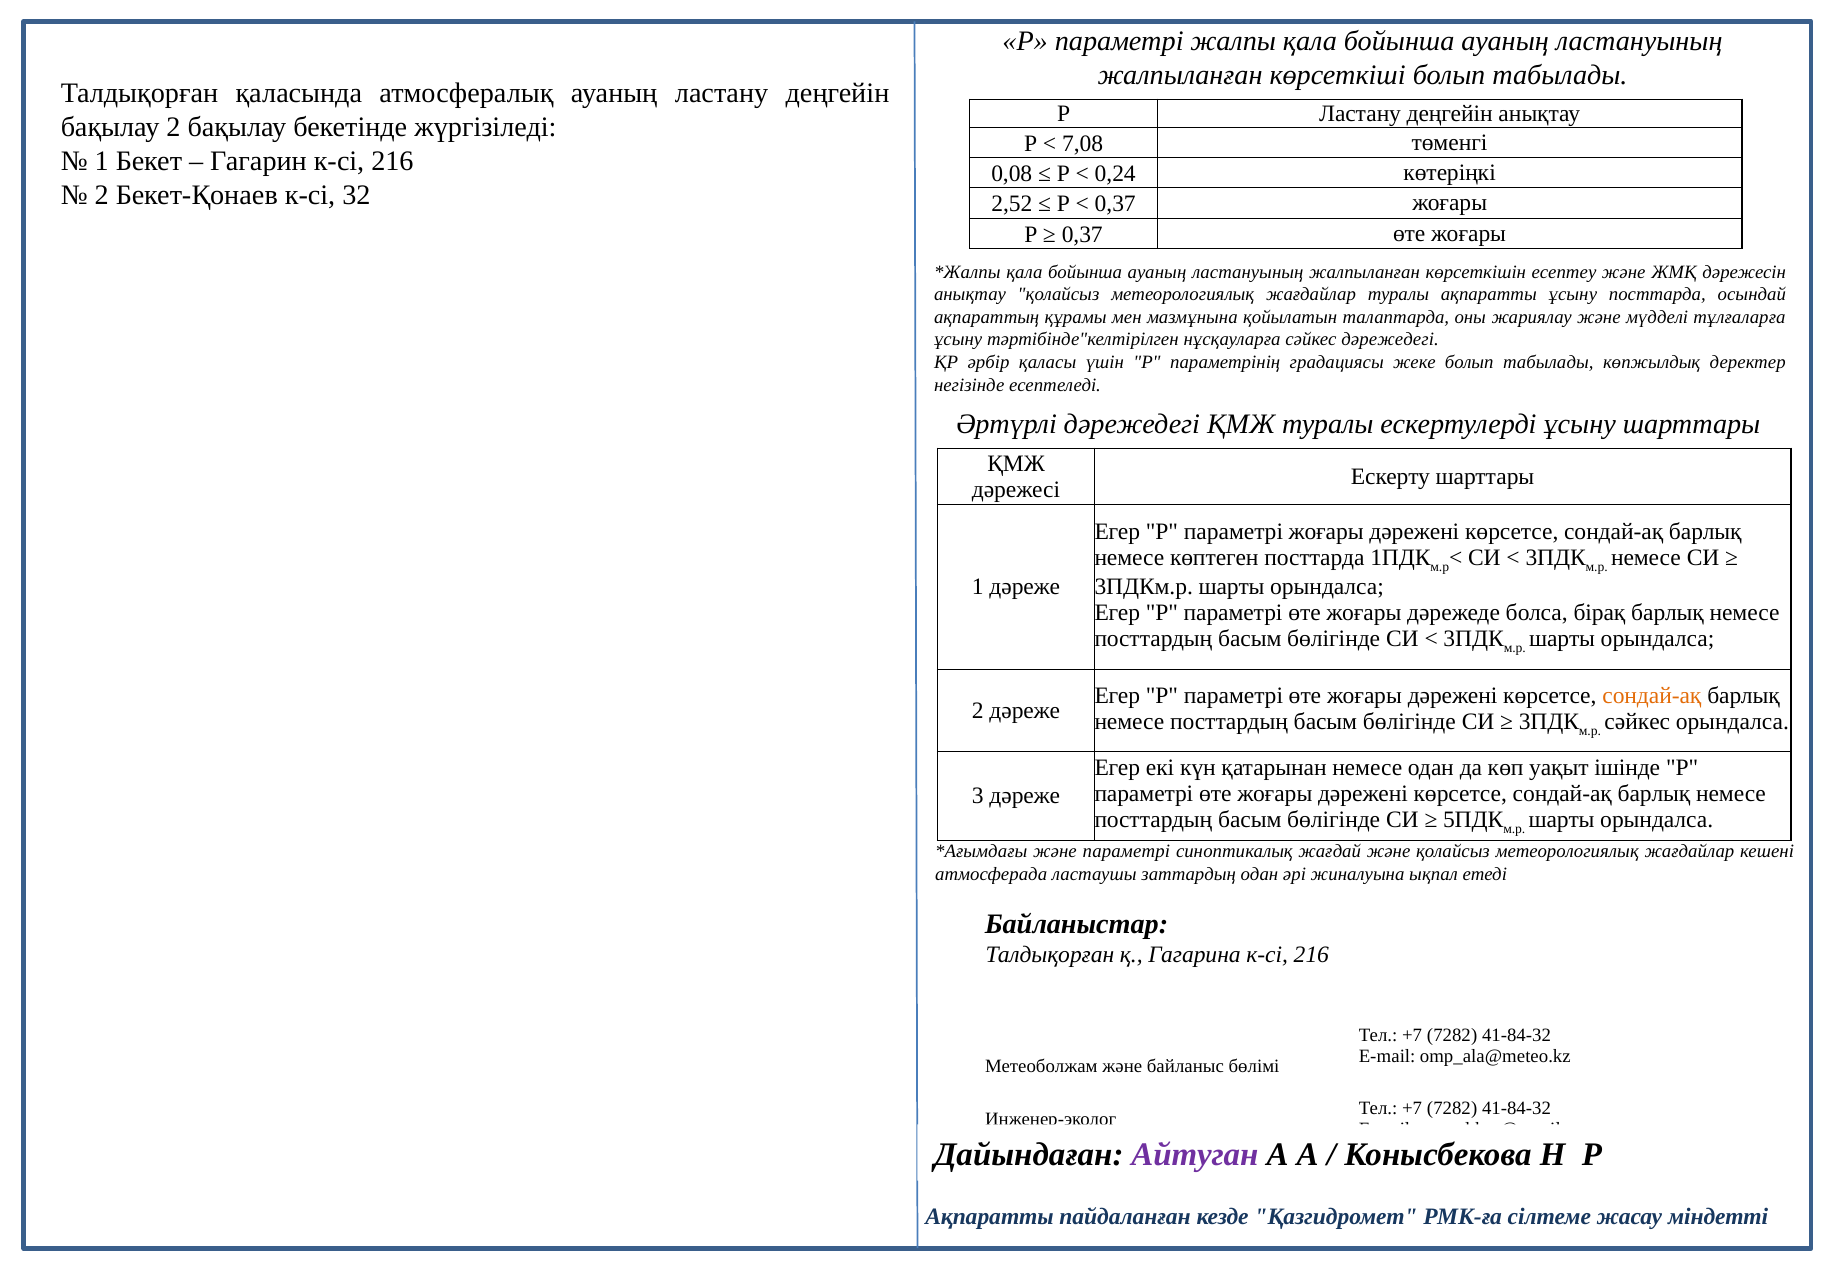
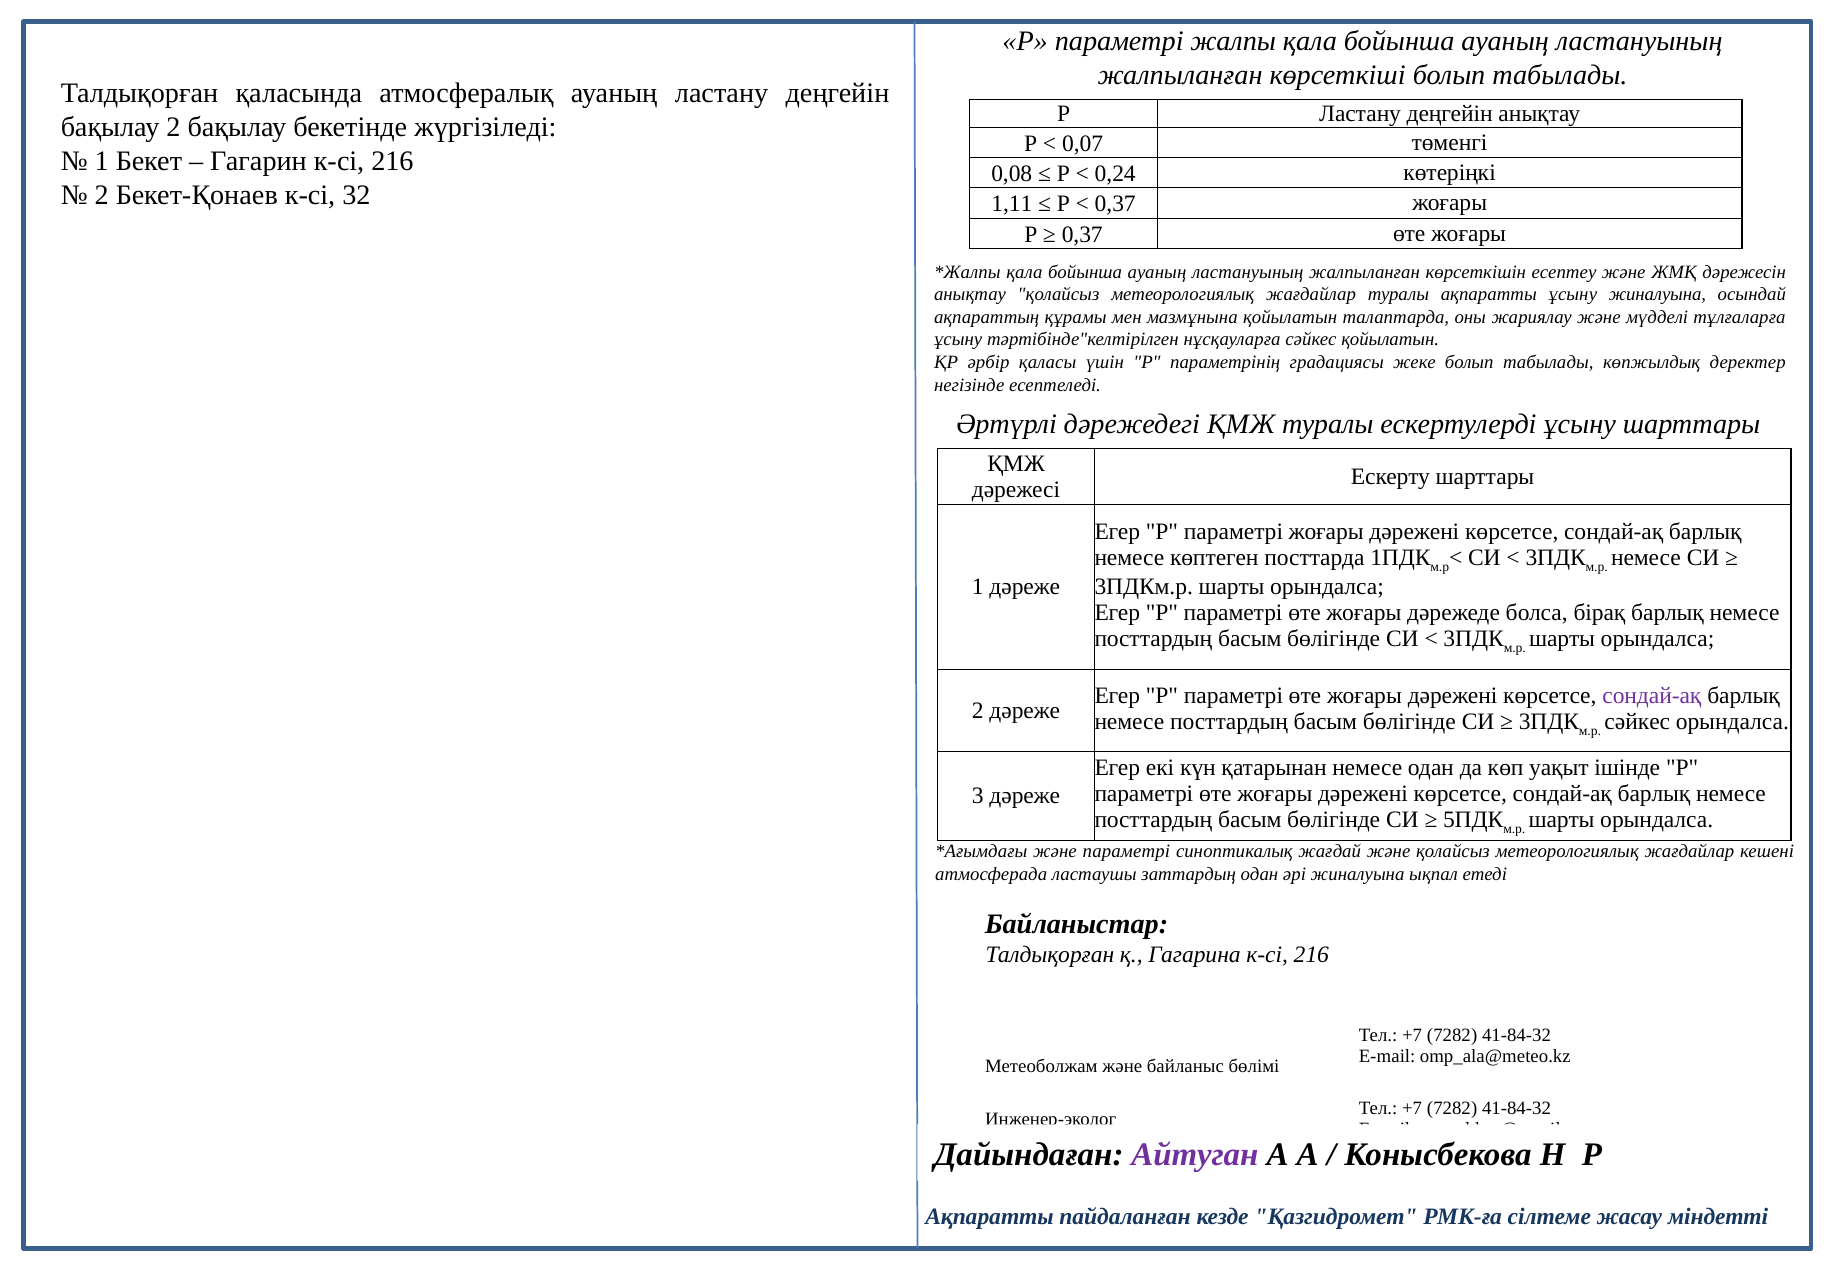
7,08: 7,08 -> 0,07 (1083, 144)
2,52: 2,52 -> 1,11 (1012, 204)
ұсыну посттарда: посттарда -> жиналуына (1657, 295)
сәйкес дәрежедегі: дәрежедегі -> қойылатын (1390, 340)
сондай-ақ colour: orange -> purple (1652, 696)
